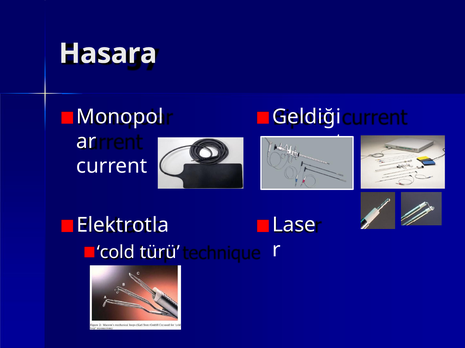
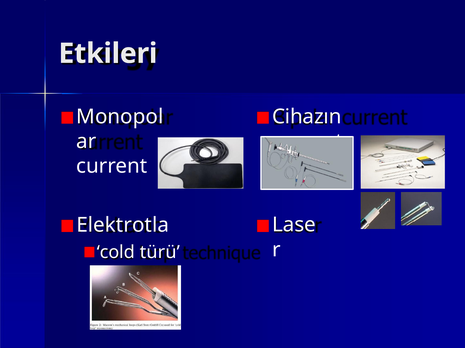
Hasara: Hasara -> Etkileri (108, 54)
Geldiği: Geldiği -> Cihazın (307, 117)
